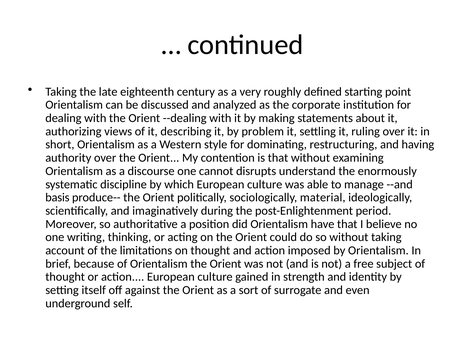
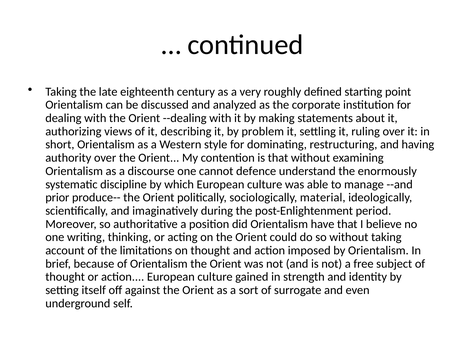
disrupts: disrupts -> defence (256, 171)
basis: basis -> prior (57, 198)
